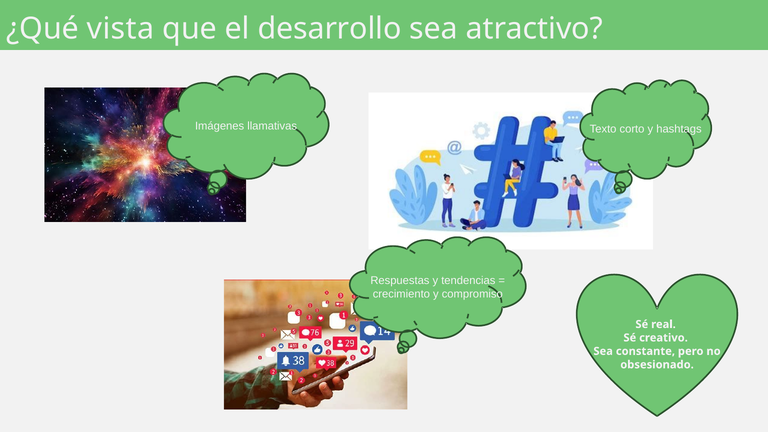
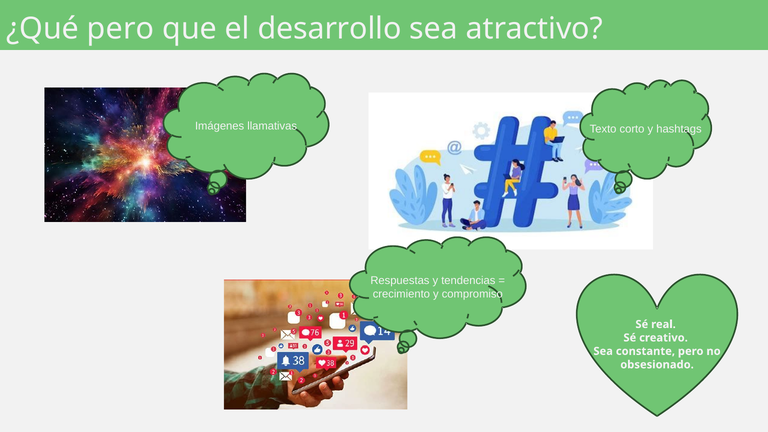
¿Qué vista: vista -> pero (121, 29)
